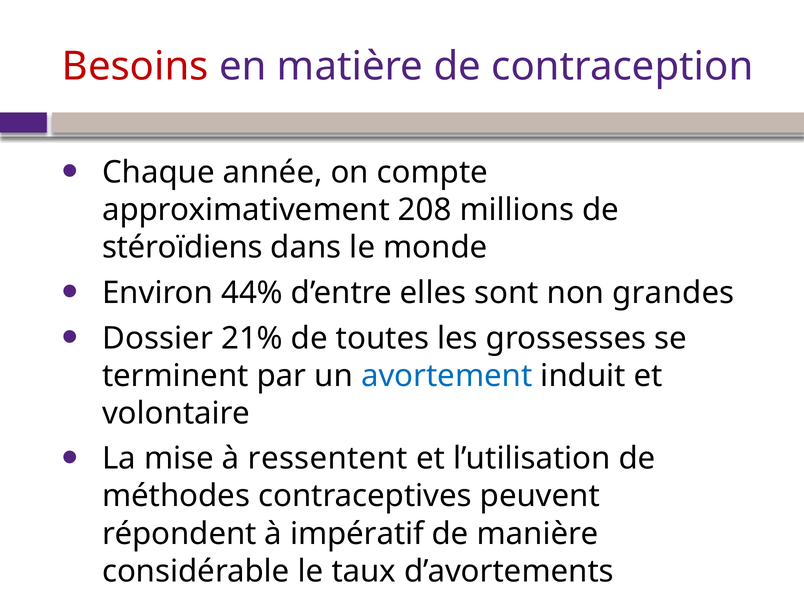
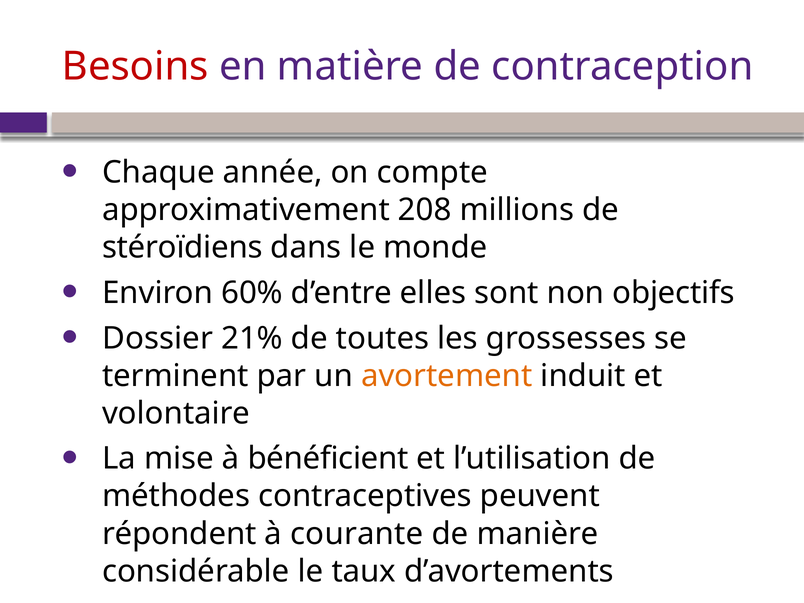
44%: 44% -> 60% (252, 293)
grandes: grandes -> objectifs (674, 293)
avortement colour: blue -> orange (447, 376)
ressentent: ressentent -> bénéficient (328, 459)
impératif: impératif -> courante (357, 534)
